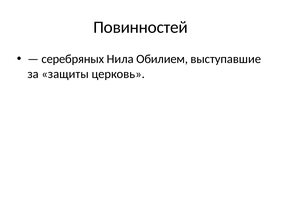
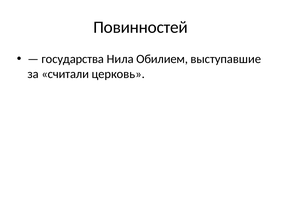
серебряных: серебряных -> государства (73, 59)
защиты: защиты -> считали (65, 74)
